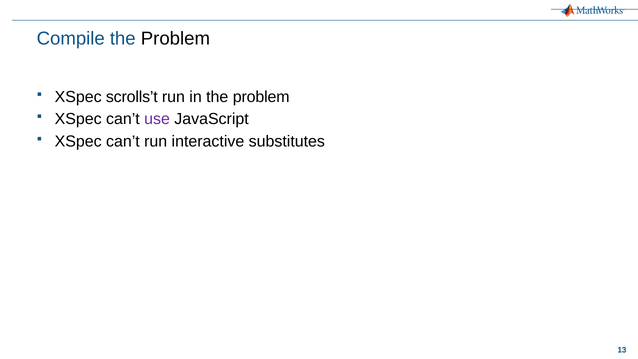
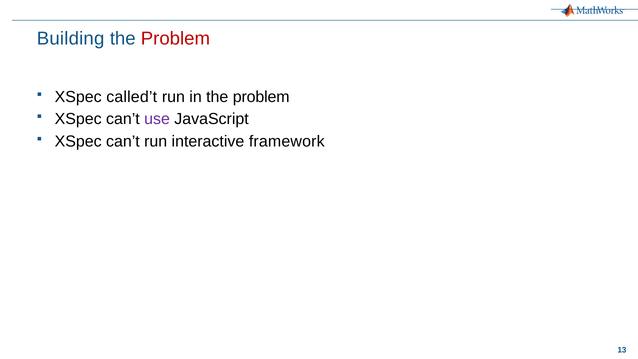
Compile: Compile -> Building (71, 39)
Problem colour: black -> red (175, 39)
scrolls’t: scrolls’t -> called’t (132, 97)
substitutes: substitutes -> framework (287, 141)
